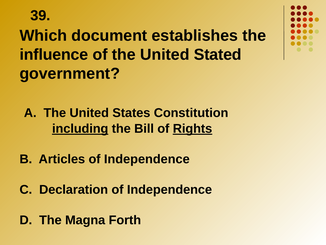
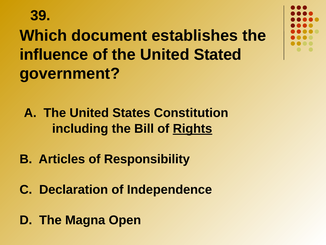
including underline: present -> none (80, 129)
Articles of Independence: Independence -> Responsibility (147, 159)
Forth: Forth -> Open (125, 220)
